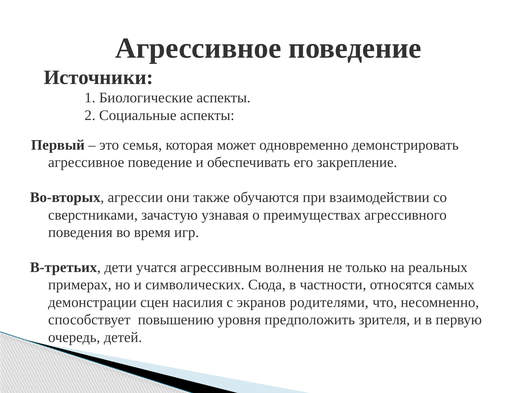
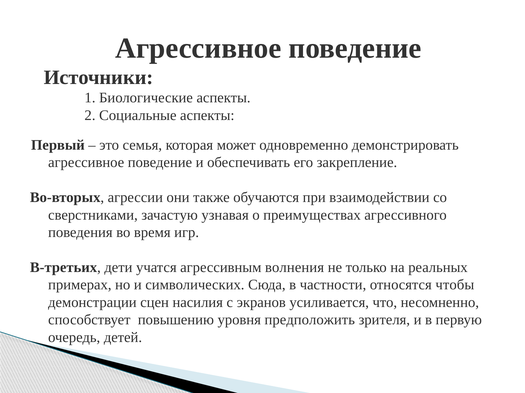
самых: самых -> чтобы (455, 285)
родителями: родителями -> усиливается (329, 303)
